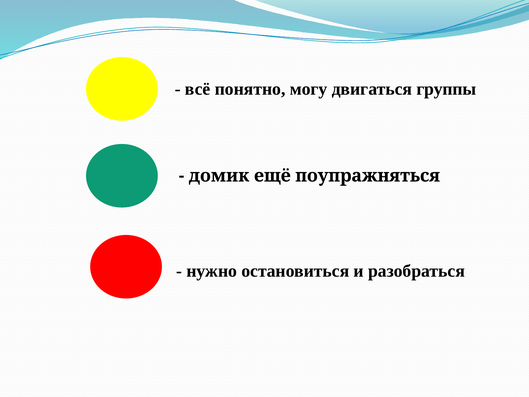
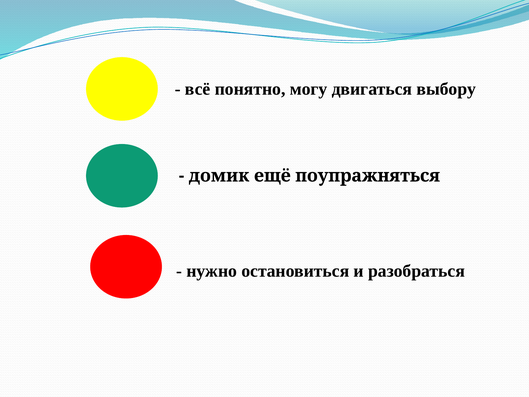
группы: группы -> выбору (446, 89)
